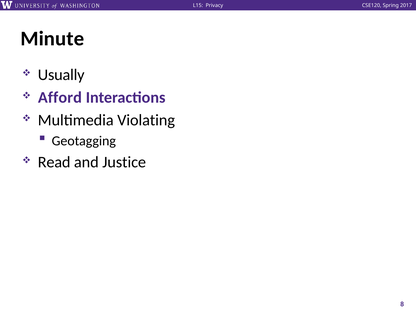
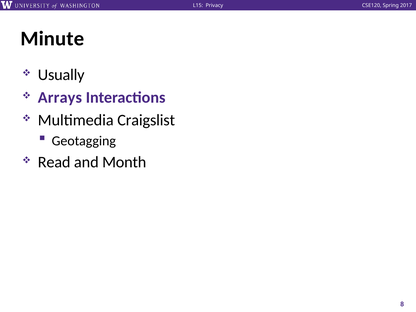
Afford: Afford -> Arrays (60, 98)
Violating: Violating -> Craigslist (146, 120)
Justice: Justice -> Month (124, 162)
